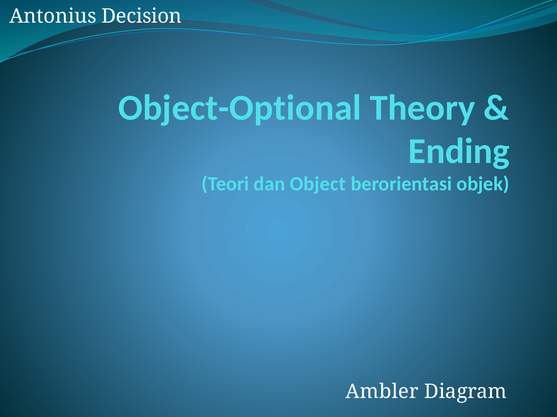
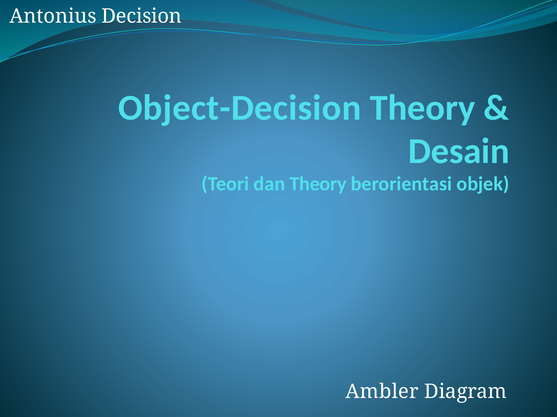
Object-Optional: Object-Optional -> Object-Decision (240, 108)
Ending: Ending -> Desain (459, 152)
dan Object: Object -> Theory (318, 184)
